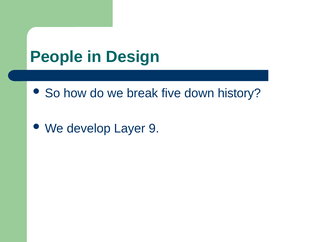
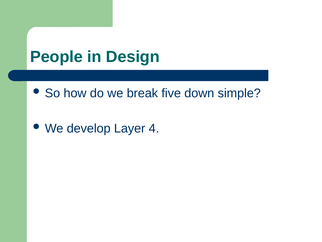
history: history -> simple (239, 93)
9: 9 -> 4 (154, 128)
